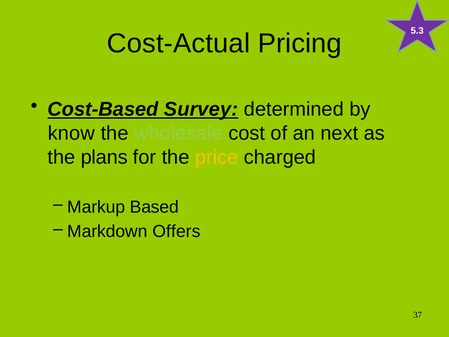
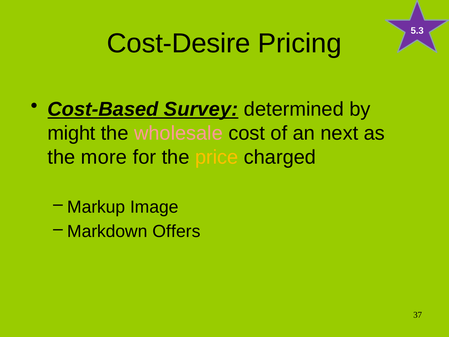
Cost-Actual: Cost-Actual -> Cost-Desire (179, 43)
know: know -> might (71, 133)
wholesale colour: light green -> pink (178, 133)
plans: plans -> more (104, 157)
Based: Based -> Image (154, 207)
